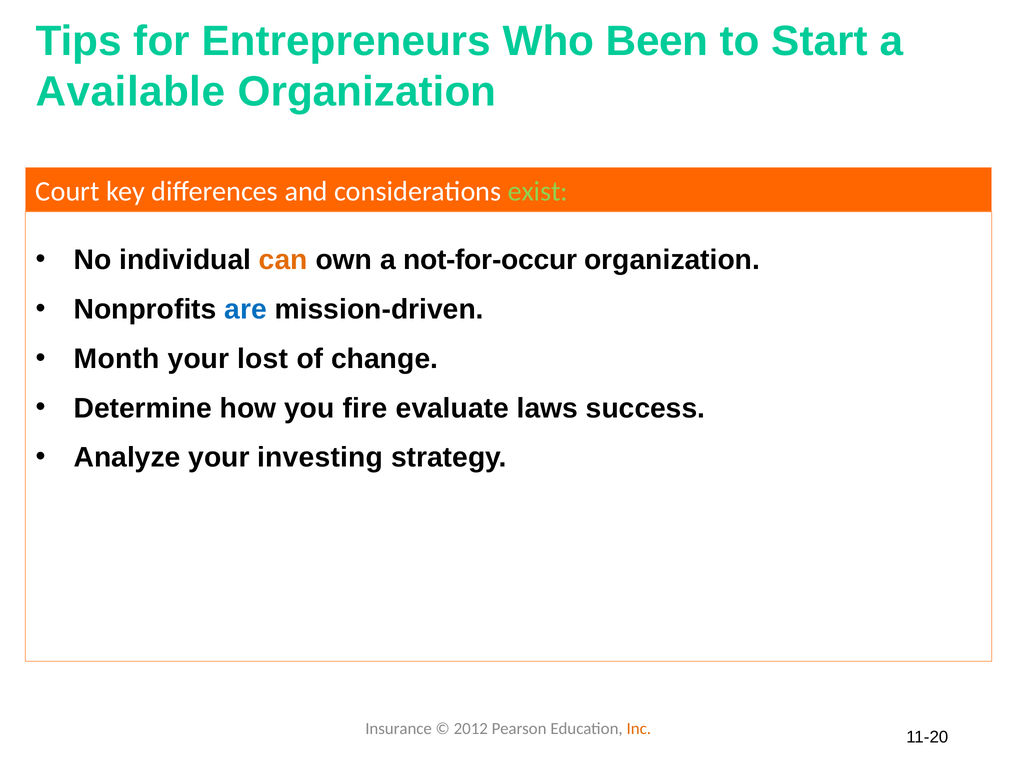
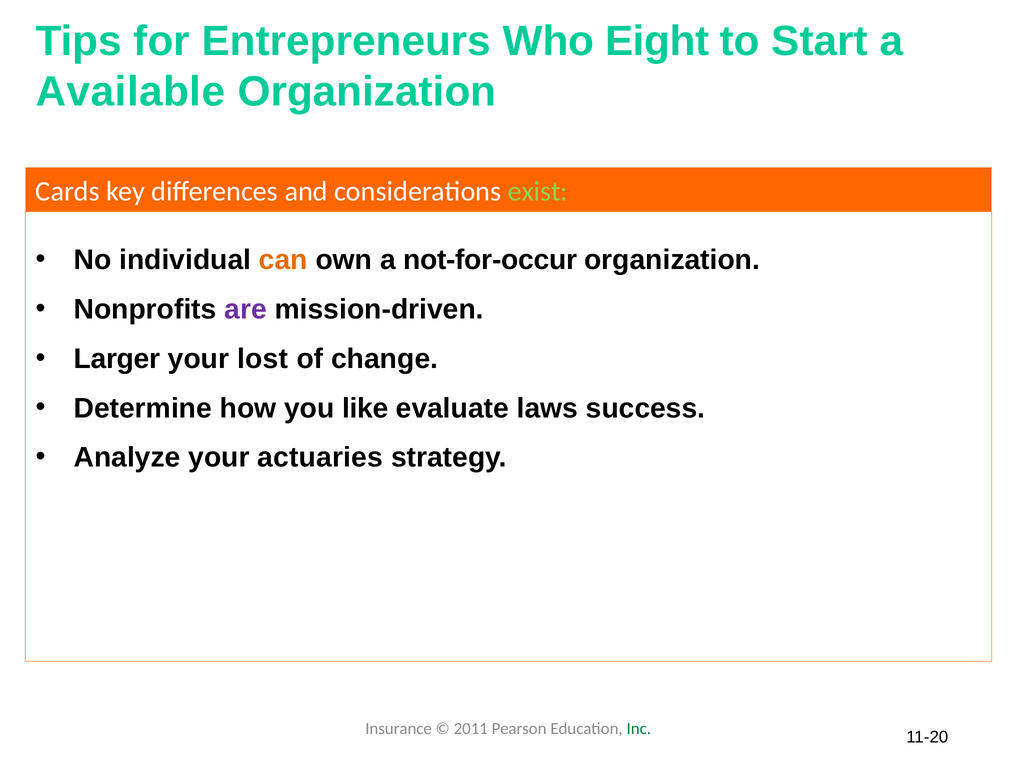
Been: Been -> Eight (657, 41)
Court: Court -> Cards (68, 191)
are colour: blue -> purple (246, 309)
Month: Month -> Larger (117, 359)
fire: fire -> like (365, 408)
investing: investing -> actuaries (320, 457)
2012: 2012 -> 2011 (471, 728)
Inc colour: orange -> green (639, 728)
